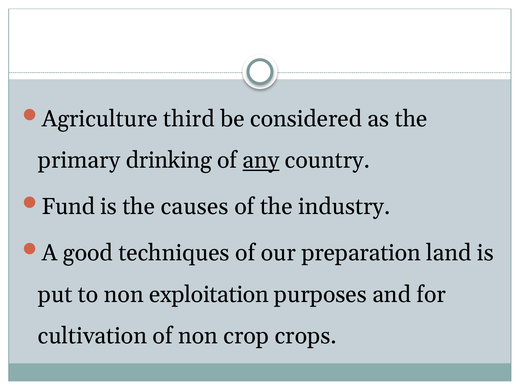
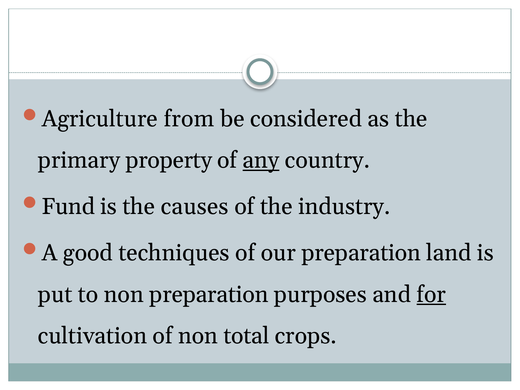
third: third -> from (189, 119)
drinking: drinking -> property (169, 160)
non exploitation: exploitation -> preparation (209, 294)
for underline: none -> present (431, 294)
crop: crop -> total (246, 336)
